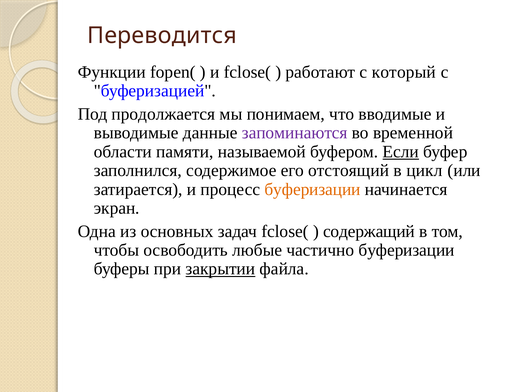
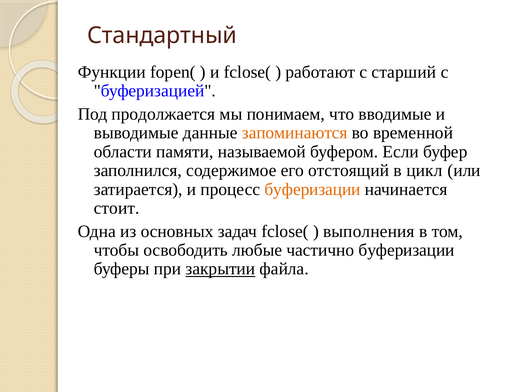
Переводится: Переводится -> Стандартный (162, 35)
который: который -> старший (404, 72)
запоминаются colour: purple -> orange (295, 133)
Если underline: present -> none (401, 151)
экран: экран -> стоит (117, 208)
содержащий: содержащий -> выполнения (369, 231)
